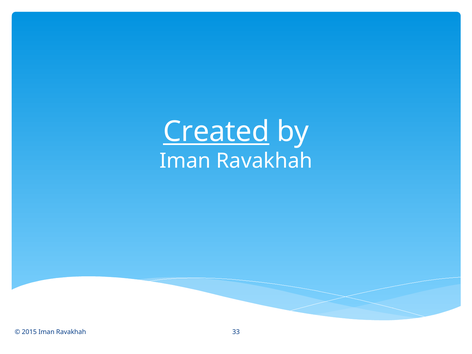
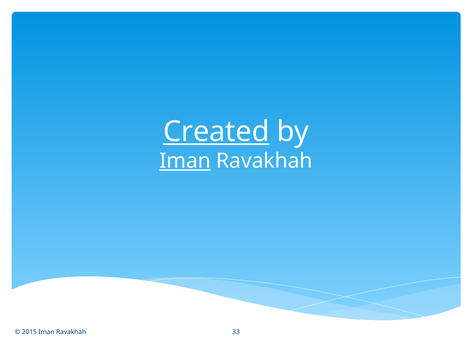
Iman underline: none -> present (185, 161)
